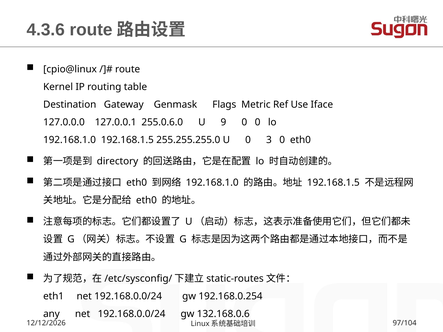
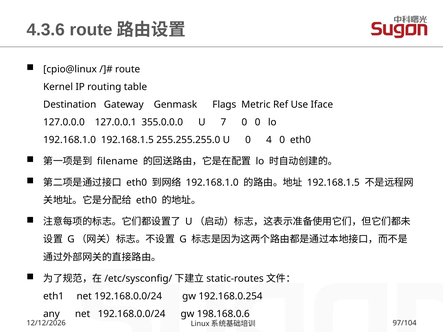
255.0.6.0: 255.0.6.0 -> 355.0.0.0 (162, 122)
9: 9 -> 7 (223, 122)
3: 3 -> 4 (269, 140)
directory: directory -> filename (117, 161)
132.168.0.6: 132.168.0.6 -> 198.168.0.6 (223, 314)
